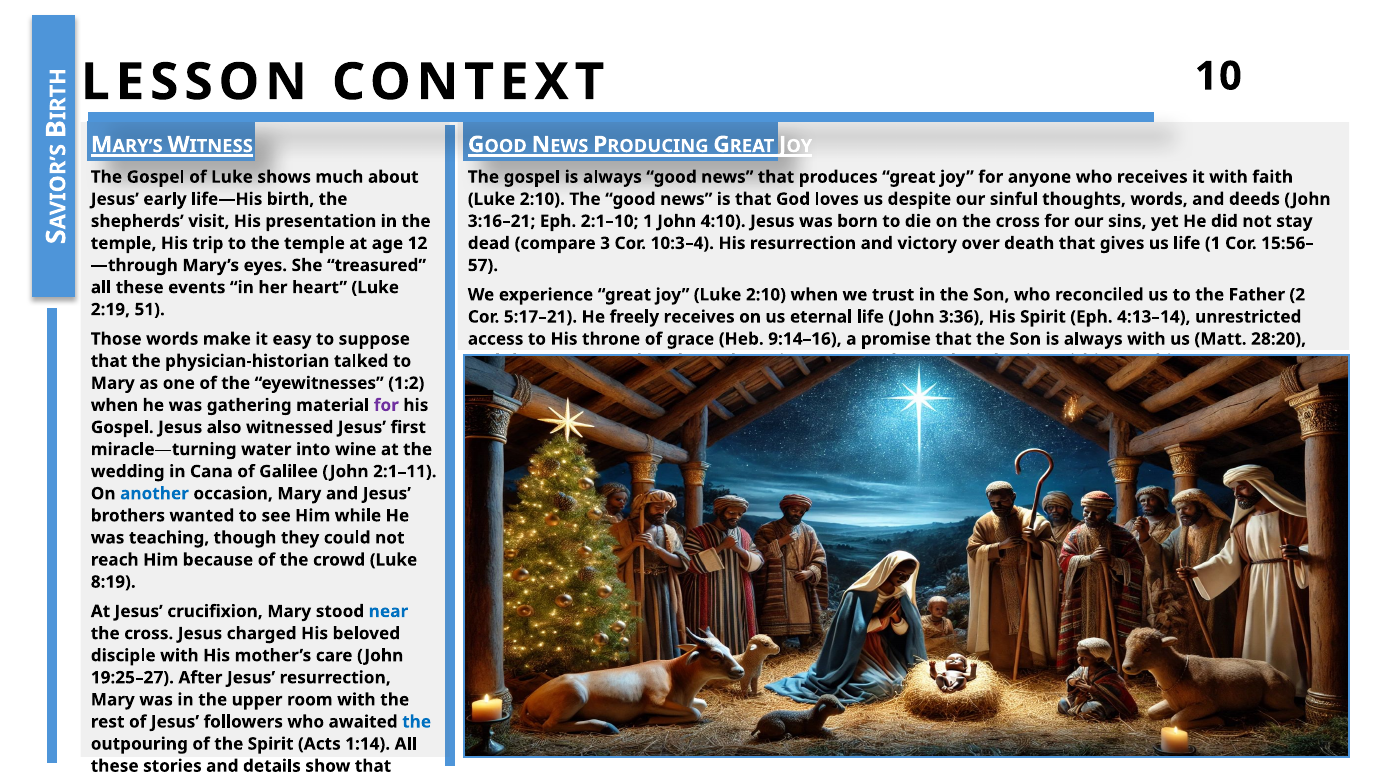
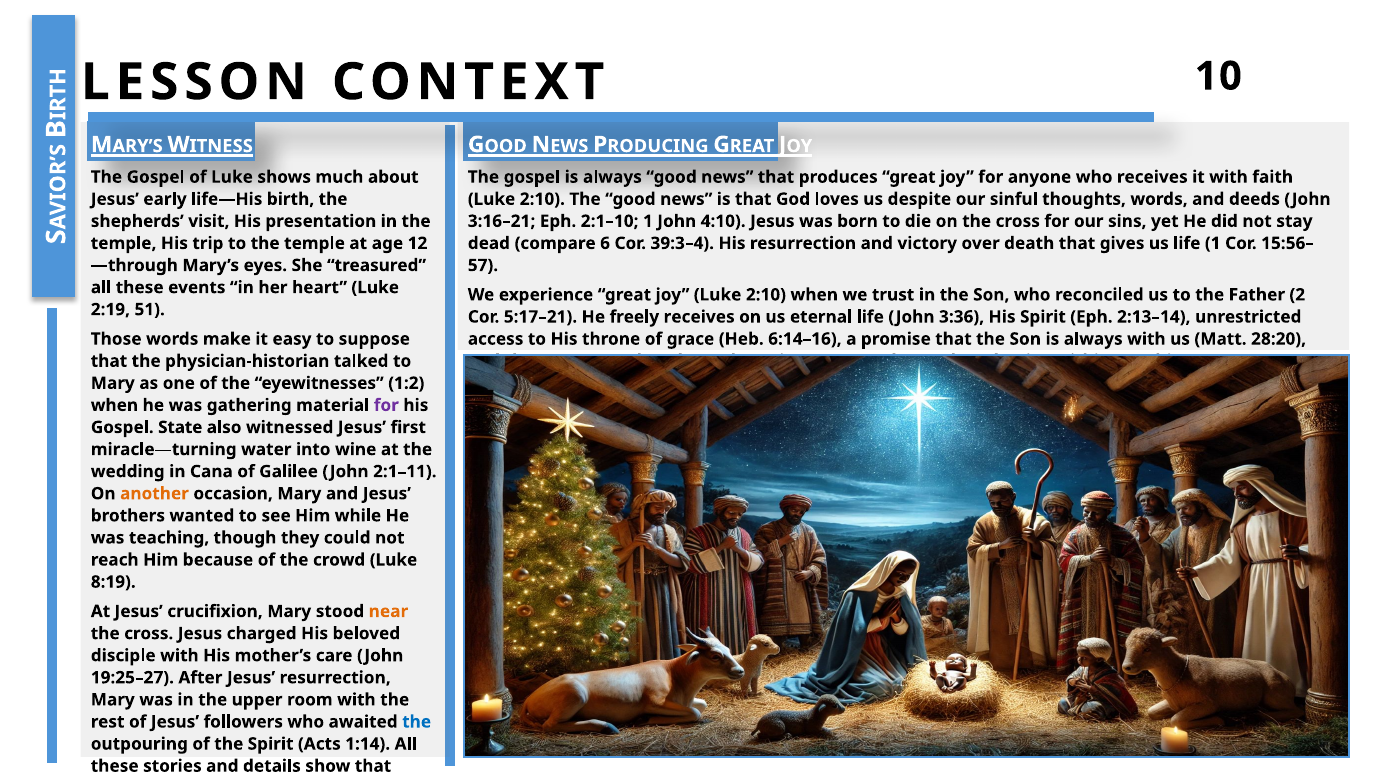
3: 3 -> 6 (605, 244)
10:3–4: 10:3–4 -> 39:3–4 (682, 244)
4:13–14: 4:13–14 -> 2:13–14 (1154, 317)
9:14–16: 9:14–16 -> 6:14–16 (805, 339)
Gospel Jesus: Jesus -> State (180, 428)
another colour: blue -> orange (154, 494)
near colour: blue -> orange (388, 612)
